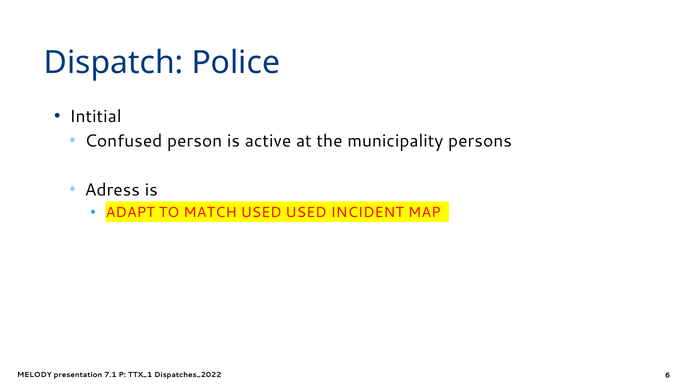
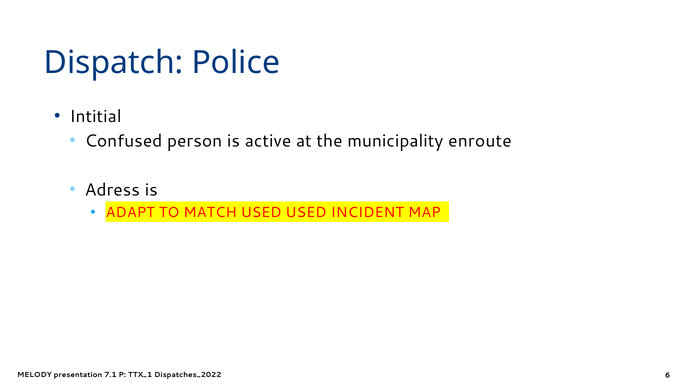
persons: persons -> enroute (480, 141)
